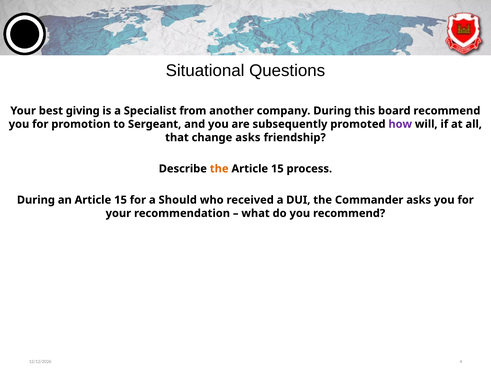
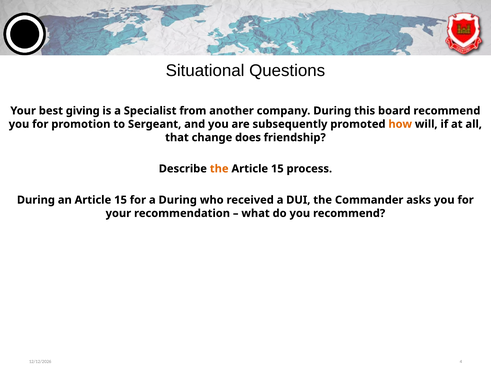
how colour: purple -> orange (400, 124)
change asks: asks -> does (248, 138)
a Should: Should -> During (178, 200)
